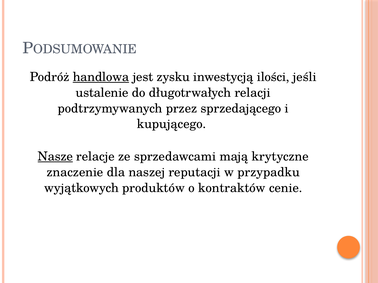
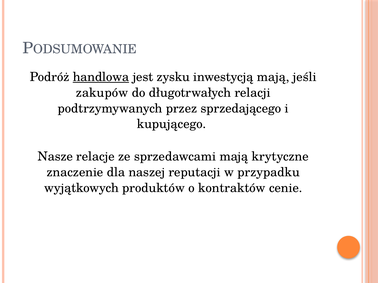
inwestycją ilości: ilości -> mają (273, 77)
ustalenie: ustalenie -> zakupów (102, 93)
Nasze underline: present -> none (55, 157)
